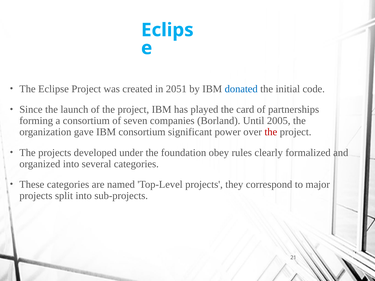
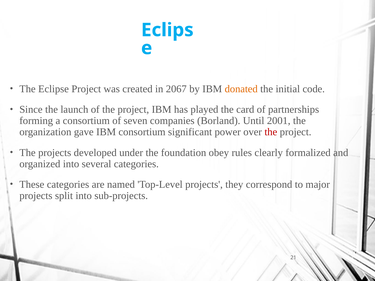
2051: 2051 -> 2067 (176, 89)
donated colour: blue -> orange (241, 89)
2005: 2005 -> 2001 (279, 121)
